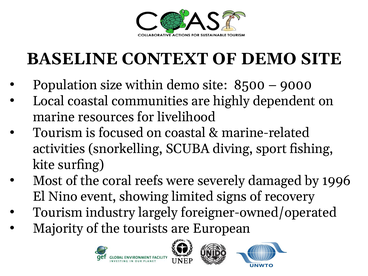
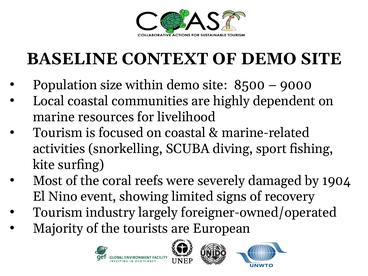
1996: 1996 -> 1904 (336, 181)
